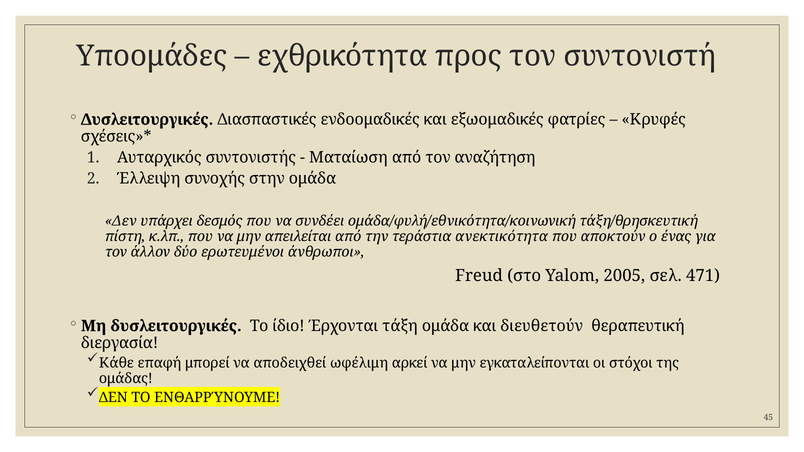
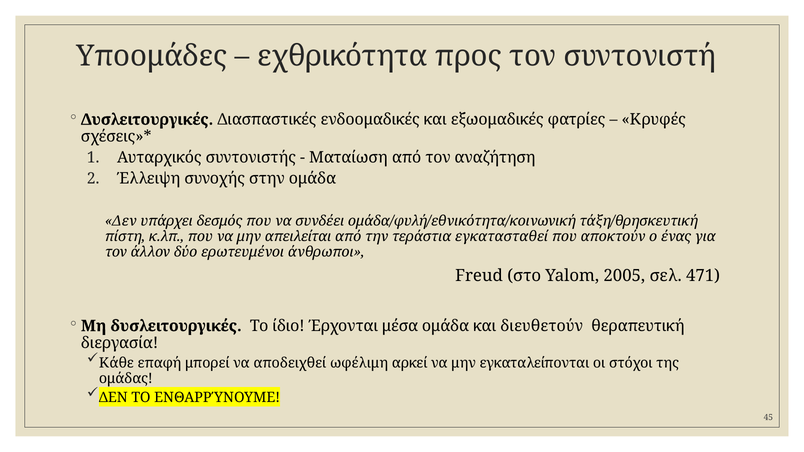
ανεκτικότητα: ανεκτικότητα -> εγκατασταθεί (502, 237)
τάξη: τάξη -> μέσα (400, 326)
